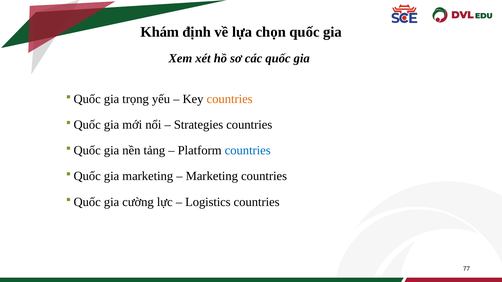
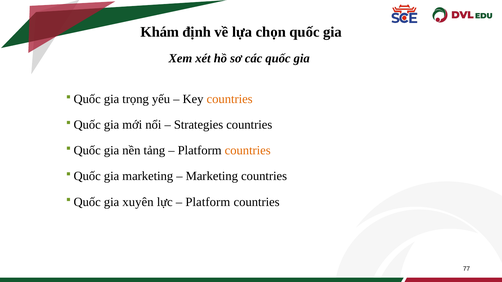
countries colour: blue -> orange (248, 151)
cường: cường -> xuyên (138, 202)
Logistics: Logistics -> Platform (208, 202)
